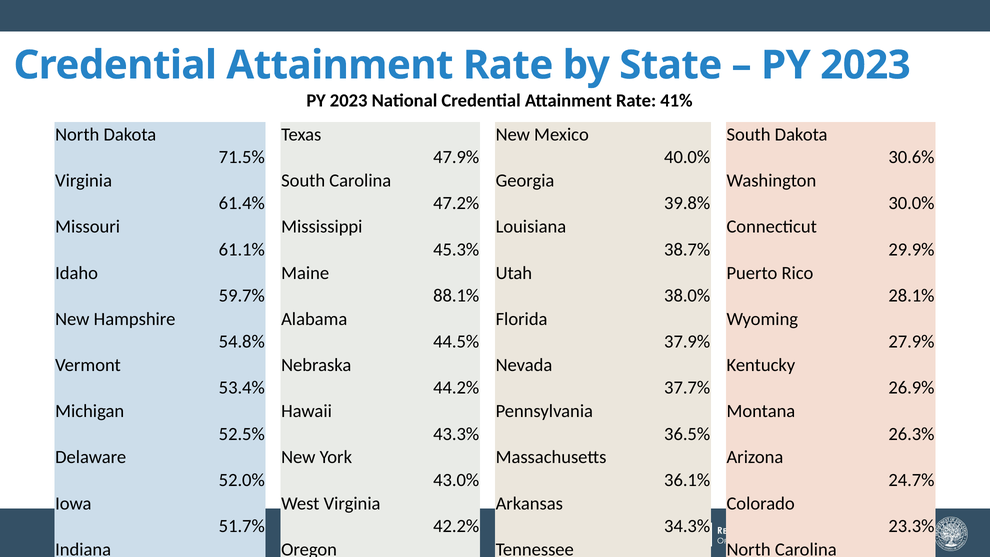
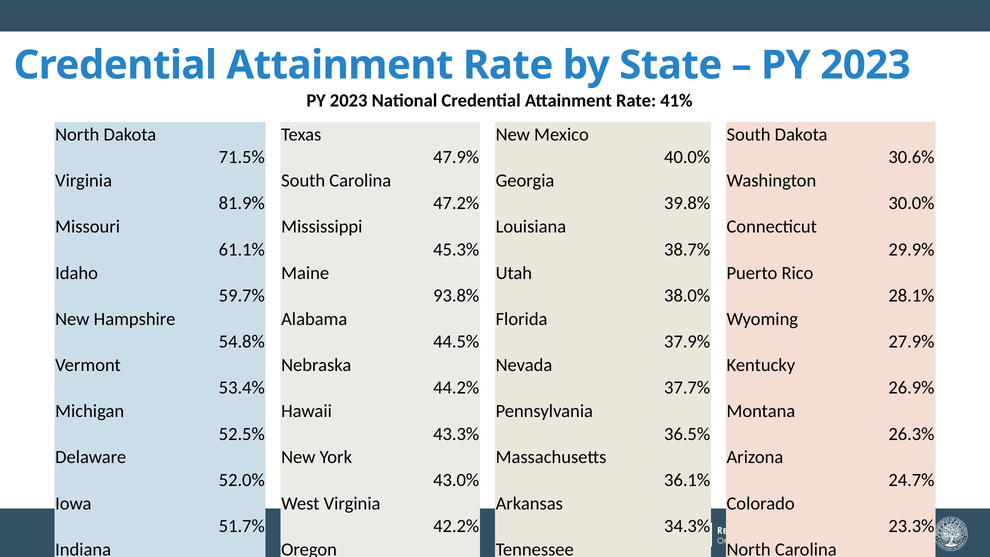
61.4%: 61.4% -> 81.9% (242, 203)
88.1%: 88.1% -> 93.8% (456, 295)
